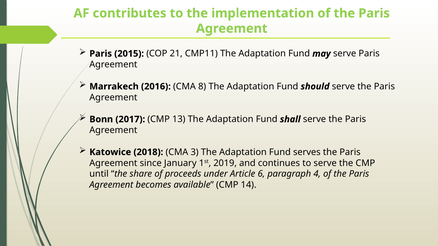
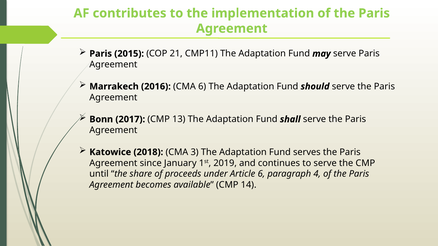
CMA 8: 8 -> 6 (202, 87)
